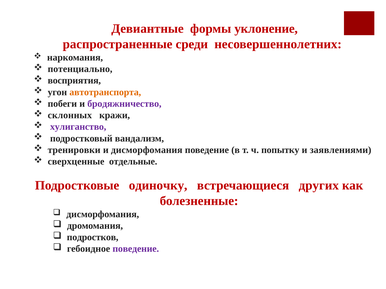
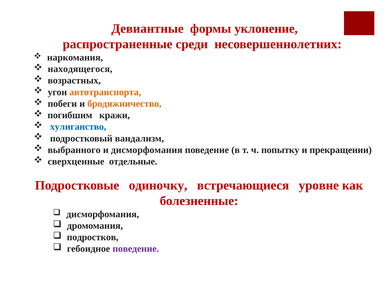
потенциально: потенциально -> находящегося (80, 69)
восприятия: восприятия -> возрастных (74, 81)
бродяжничество colour: purple -> orange (124, 104)
склонных: склонных -> погибшим (70, 115)
хулиганство colour: purple -> blue (78, 127)
тренировки: тренировки -> выбранного (74, 150)
заявлениями: заявлениями -> прекращении (341, 150)
других: других -> уровне (319, 186)
